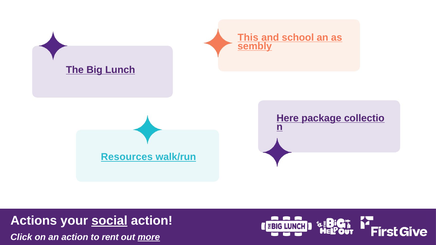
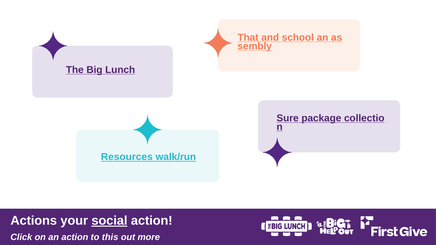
This: This -> That (248, 38)
Here: Here -> Sure (288, 118)
rent: rent -> this (110, 237)
more underline: present -> none (149, 237)
